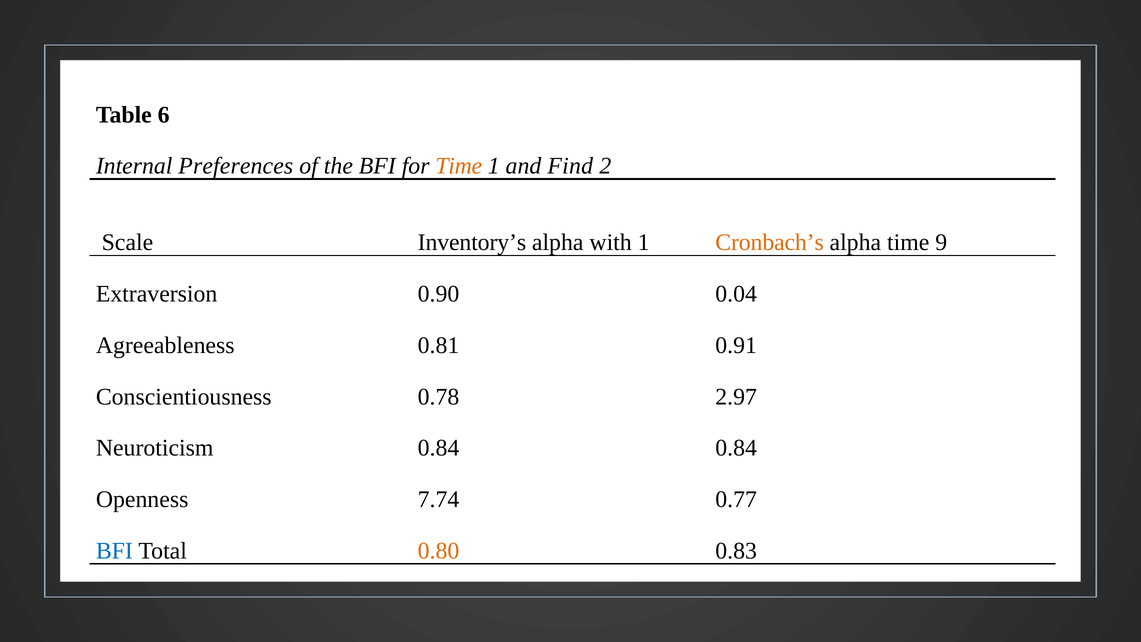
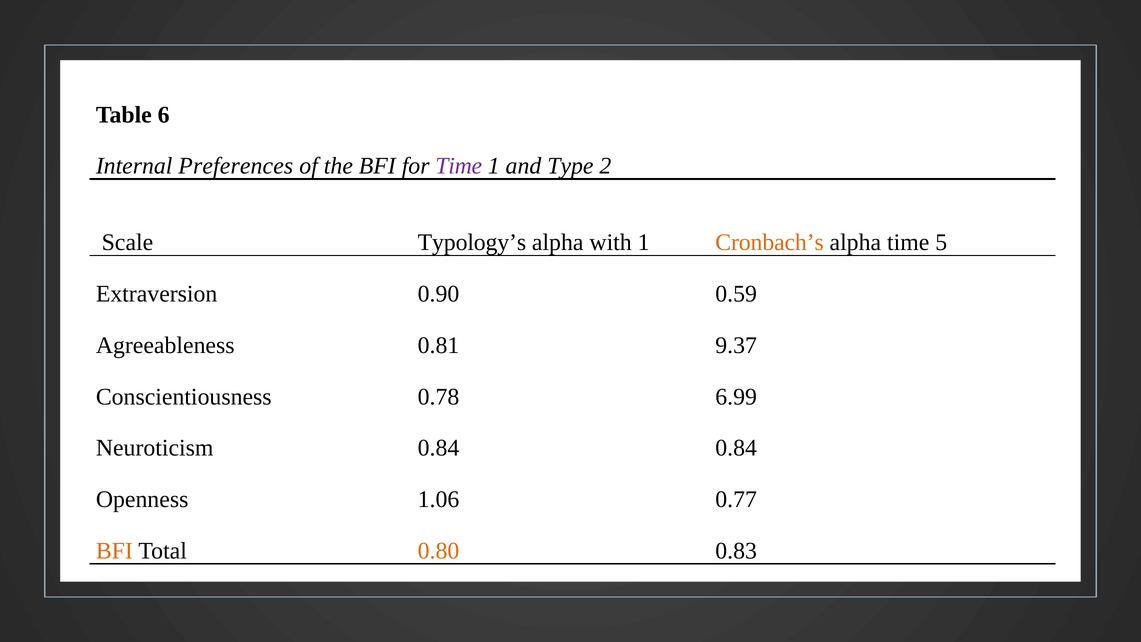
Time colour: orange -> purple (459, 166)
Find: Find -> Type (570, 166)
Inventory’s: Inventory’s -> Typology’s (472, 242)
9: 9 -> 5 (941, 242)
0.04: 0.04 -> 0.59 (736, 294)
0.91: 0.91 -> 9.37 (736, 345)
2.97: 2.97 -> 6.99 (736, 397)
7.74: 7.74 -> 1.06 (439, 499)
BFI colour: blue -> orange (114, 551)
